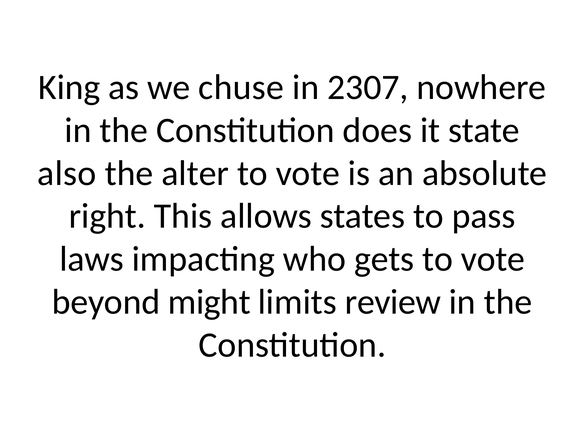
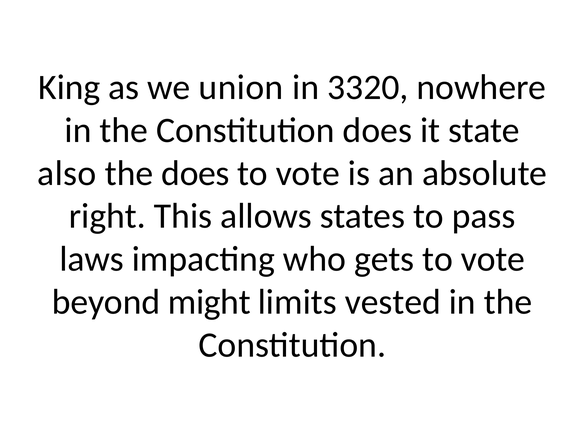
chuse: chuse -> union (241, 87)
2307: 2307 -> 3320 (368, 87)
the alter: alter -> does (195, 173)
review: review -> vested (393, 302)
